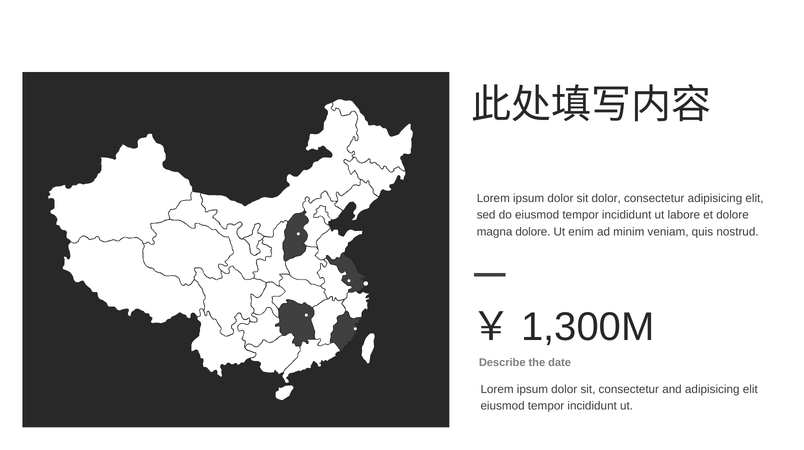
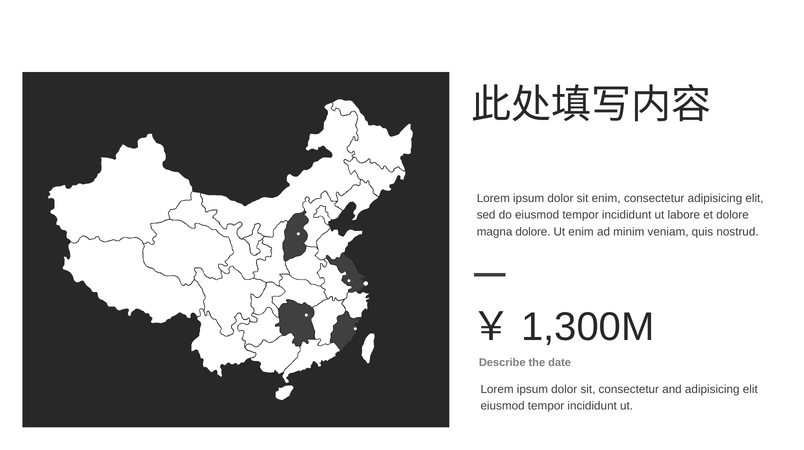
sit dolor: dolor -> enim (606, 198)
